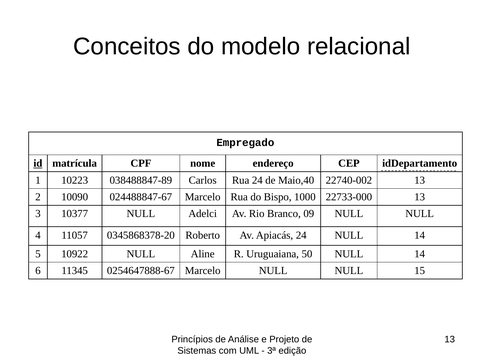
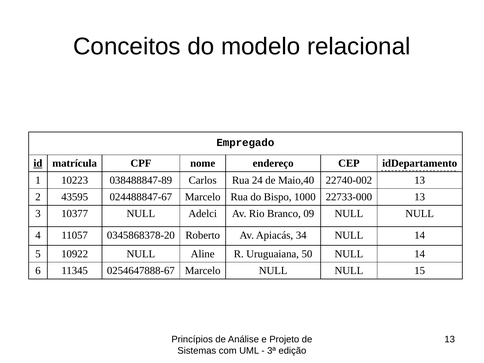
10090: 10090 -> 43595 (75, 197)
Apiacás 24: 24 -> 34 (301, 235)
